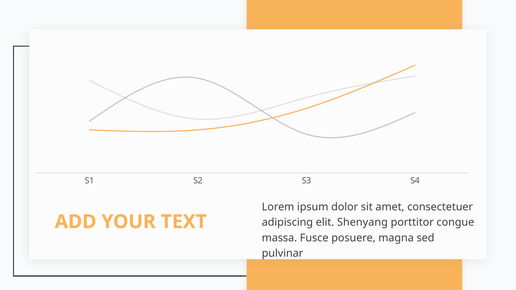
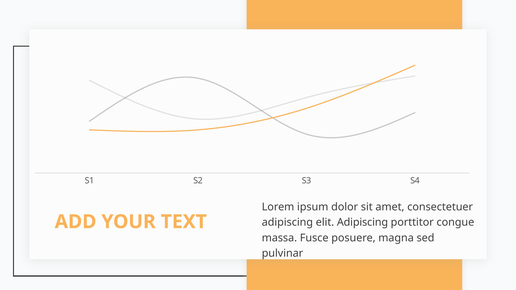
elit Shenyang: Shenyang -> Adipiscing (363, 223)
